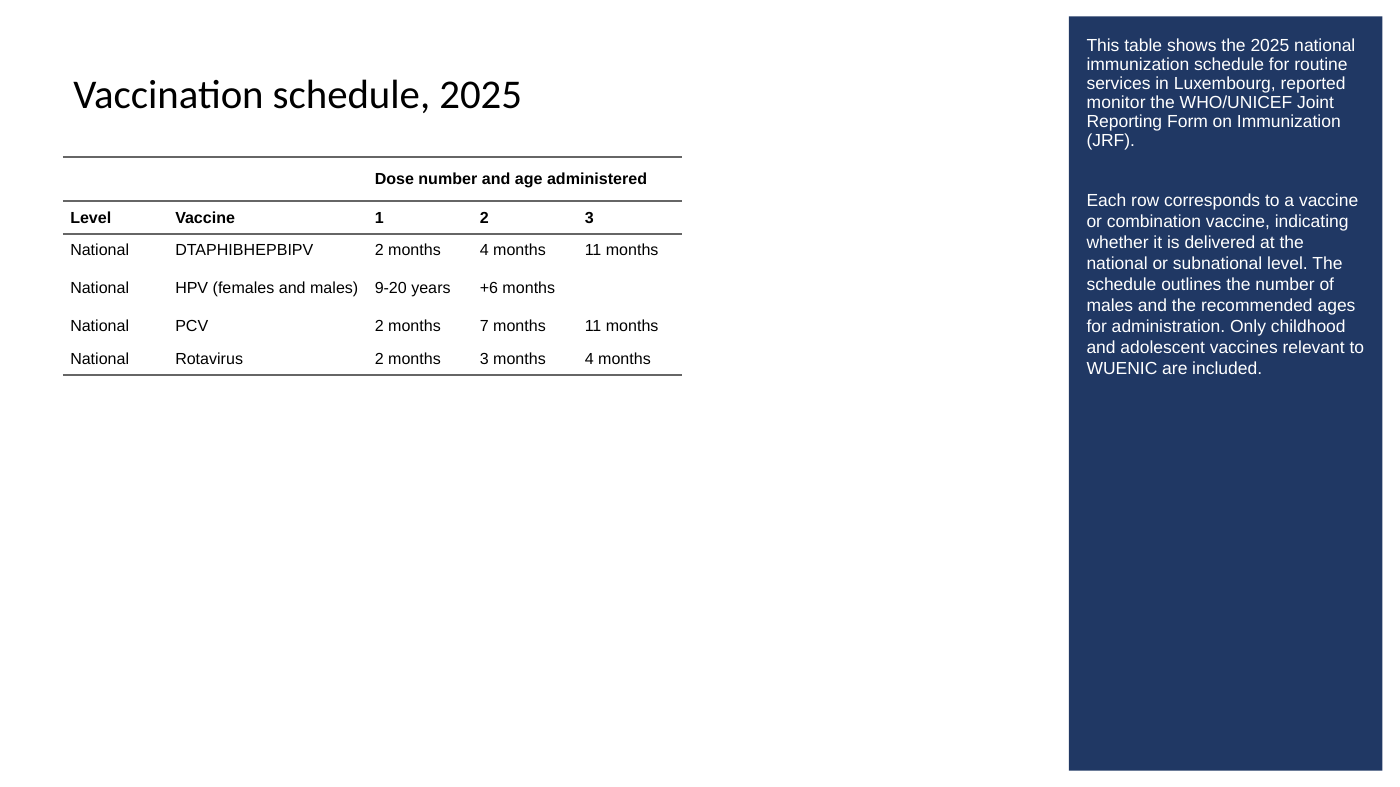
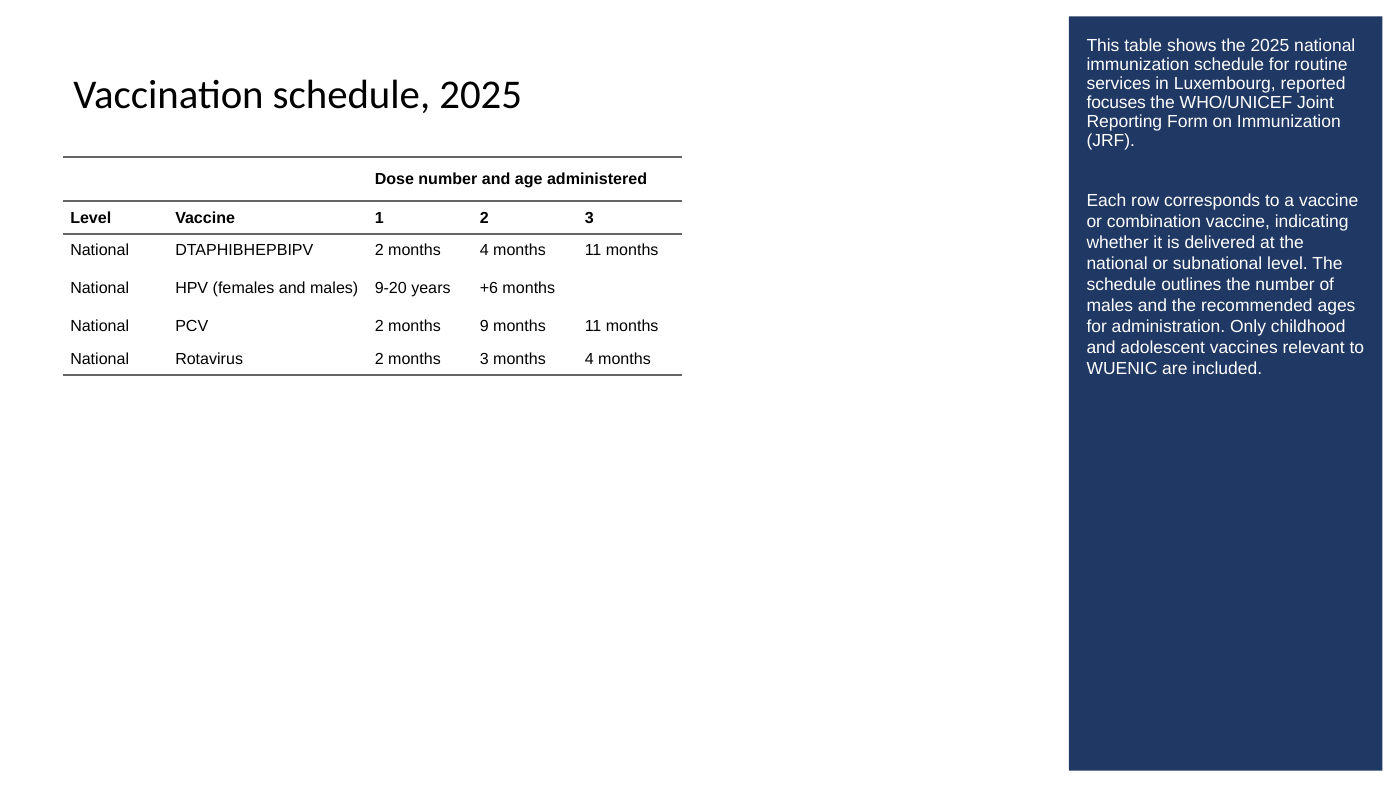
monitor: monitor -> focuses (1116, 103)
7: 7 -> 9 (484, 327)
